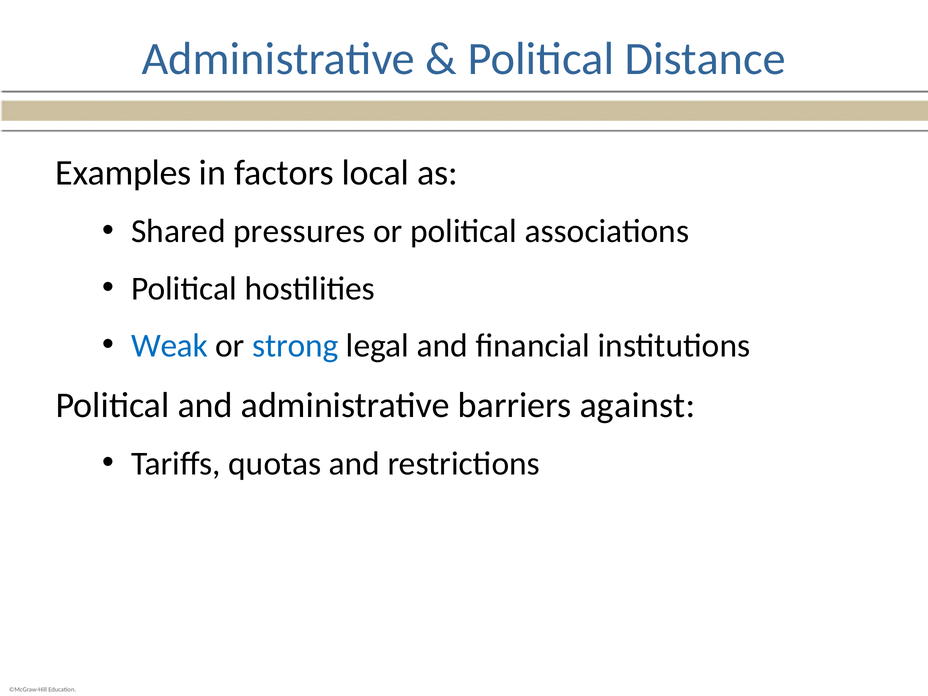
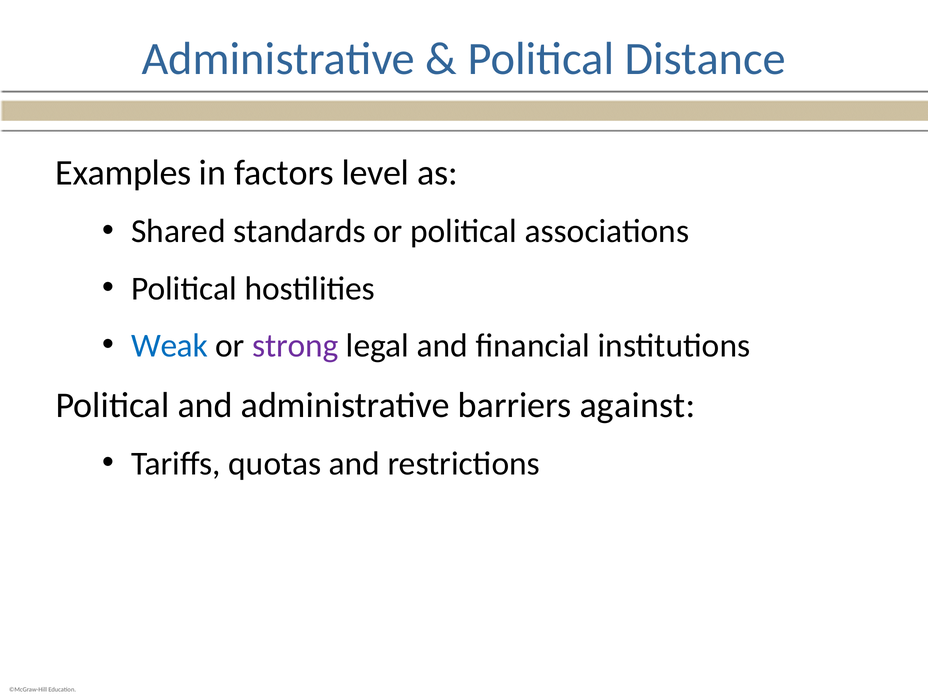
local: local -> level (375, 173)
pressures: pressures -> standards (299, 231)
strong colour: blue -> purple (295, 346)
